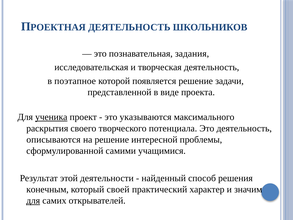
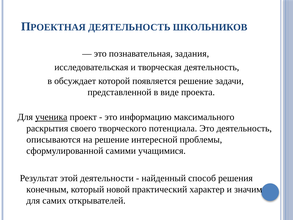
поэтапное: поэтапное -> обсуждает (75, 81)
указываются: указываются -> информацию (146, 117)
своей: своей -> новой (118, 189)
для underline: present -> none (33, 200)
